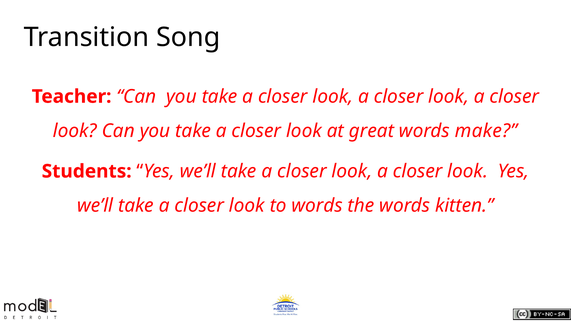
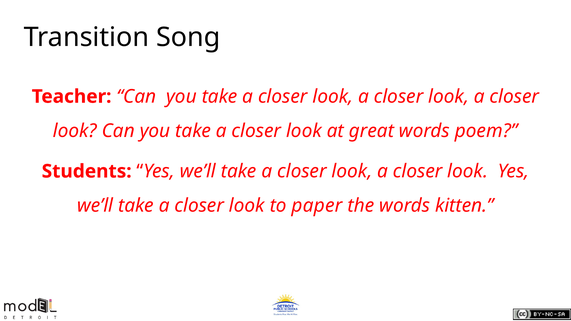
make: make -> poem (486, 131)
to words: words -> paper (317, 206)
